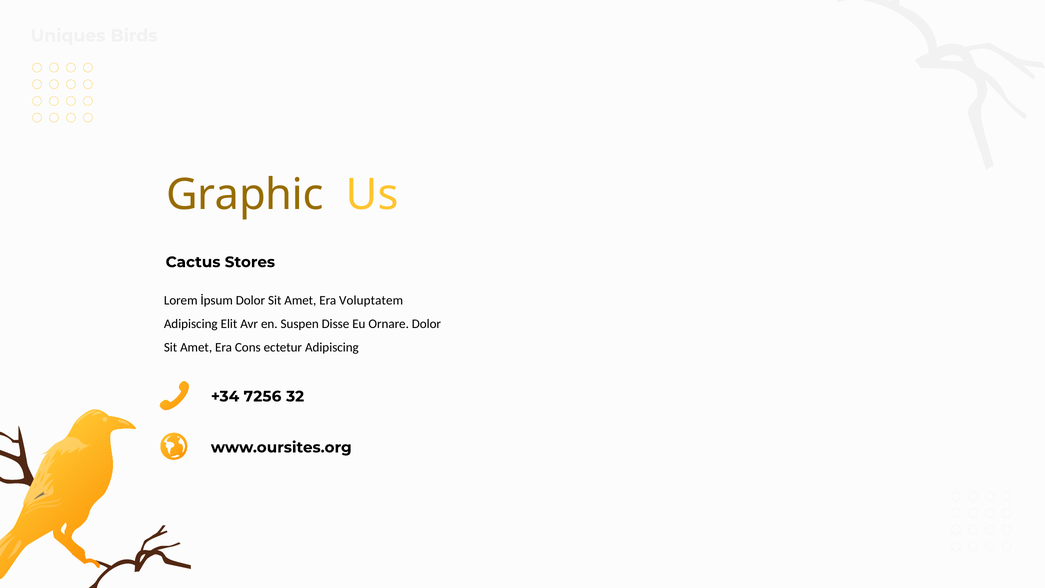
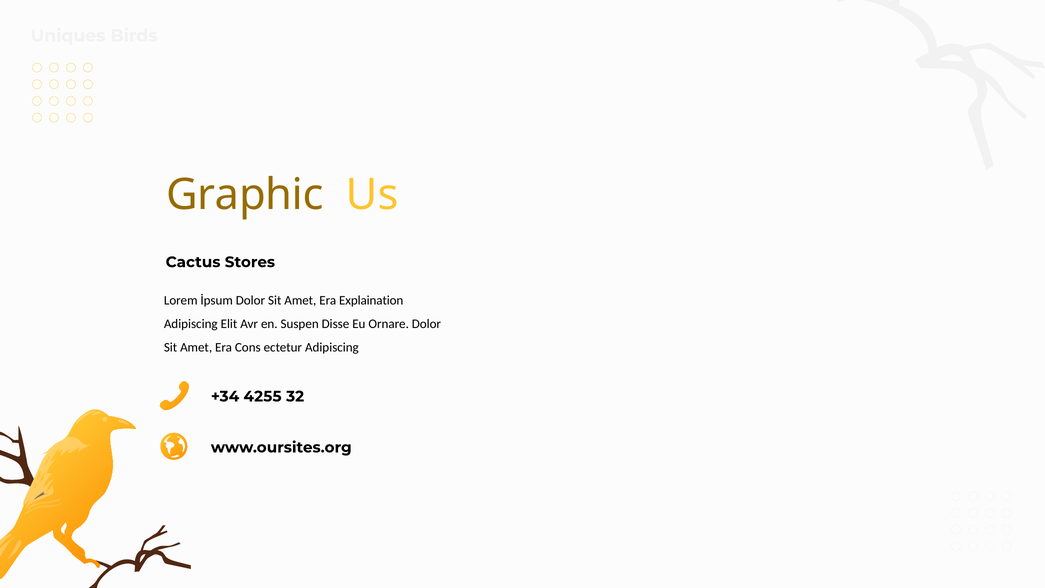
Voluptatem: Voluptatem -> Explaination (371, 301)
7256: 7256 -> 4255 (263, 396)
